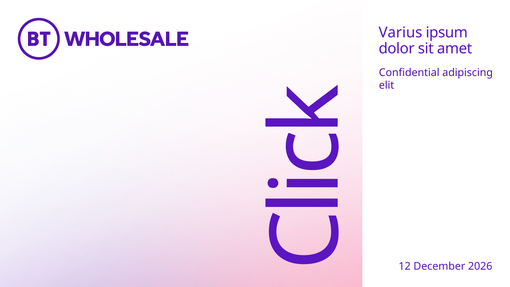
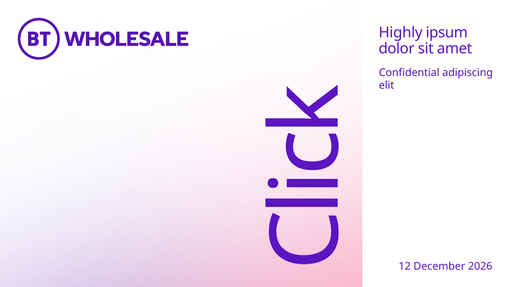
Varius: Varius -> Highly (401, 32)
